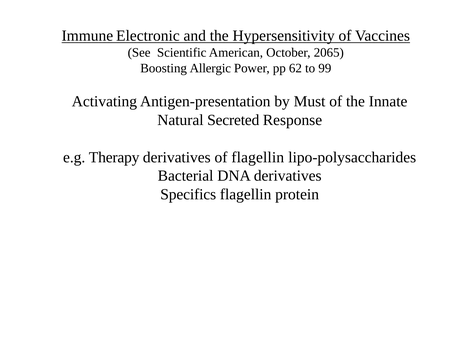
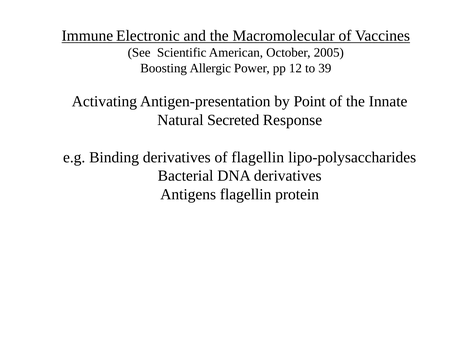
Hypersensitivity: Hypersensitivity -> Macromolecular (284, 36)
2065: 2065 -> 2005 (329, 53)
62: 62 -> 12 (295, 68)
99: 99 -> 39 (325, 68)
Must: Must -> Point (310, 102)
Therapy: Therapy -> Binding (114, 157)
Specifics: Specifics -> Antigens (188, 194)
